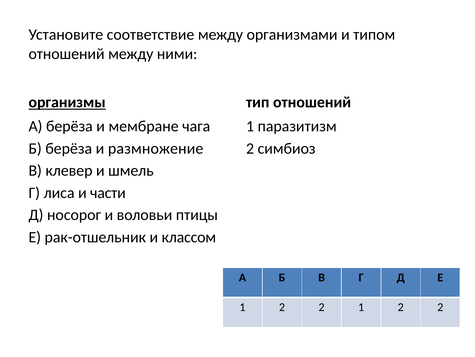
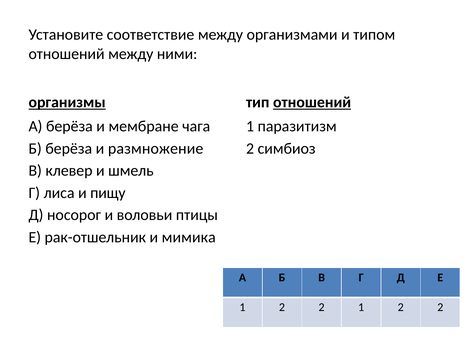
отношений underline: none -> present (312, 102)
части: части -> пищу (108, 192)
классом: классом -> мимика (189, 237)
